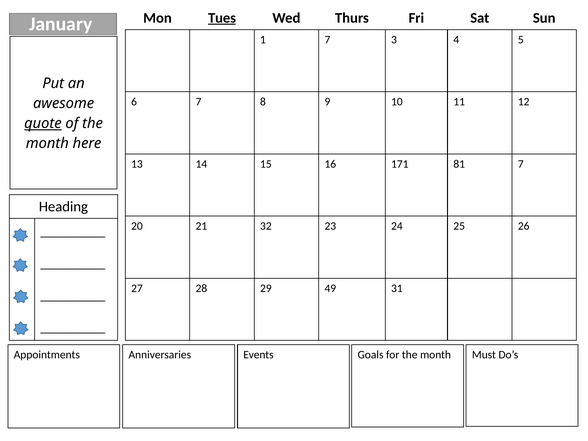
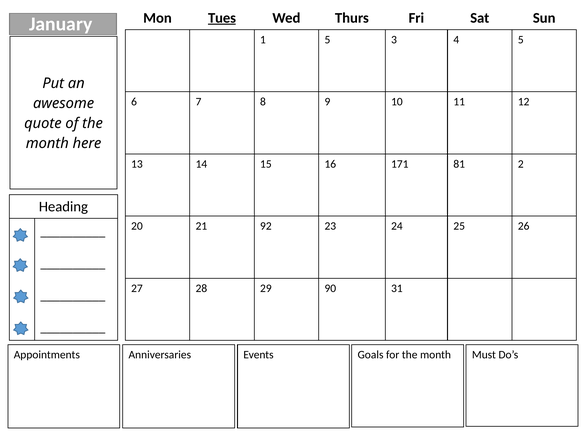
1 7: 7 -> 5 (327, 40)
quote underline: present -> none (43, 123)
81 7: 7 -> 2 (521, 164)
32: 32 -> 92 (266, 226)
49: 49 -> 90 (330, 288)
